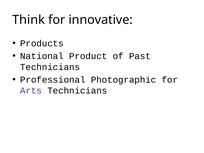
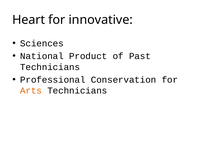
Think: Think -> Heart (29, 20)
Products: Products -> Sciences (42, 43)
Photographic: Photographic -> Conservation (124, 80)
Arts colour: purple -> orange (31, 91)
